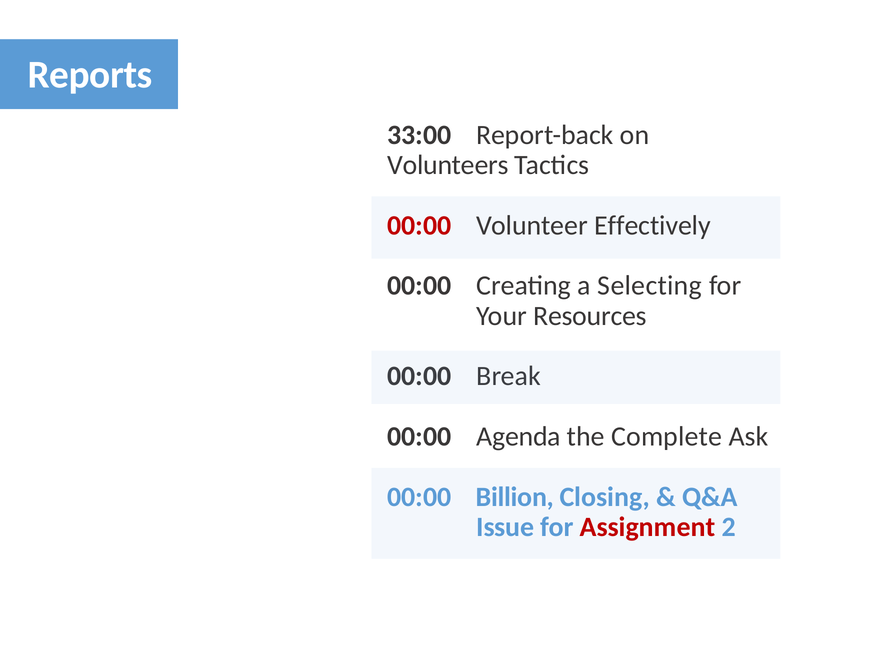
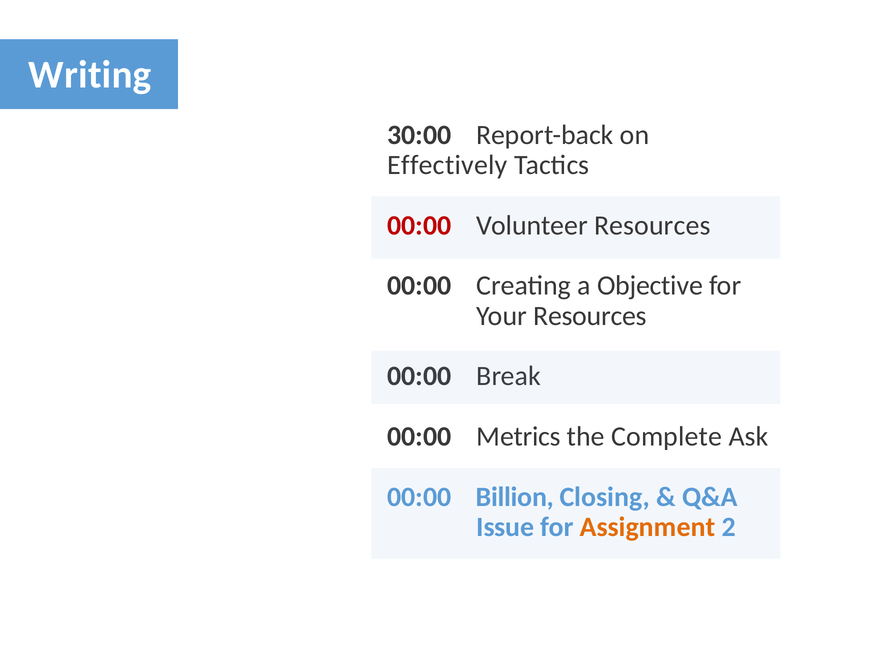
Reports: Reports -> Writing (90, 75)
33:00: 33:00 -> 30:00 (419, 135)
Volunteers: Volunteers -> Effectively (447, 165)
Volunteer Effectively: Effectively -> Resources (652, 225)
Selecting: Selecting -> Objective (650, 286)
Agenda: Agenda -> Metrics (519, 436)
Assignment colour: red -> orange (647, 527)
